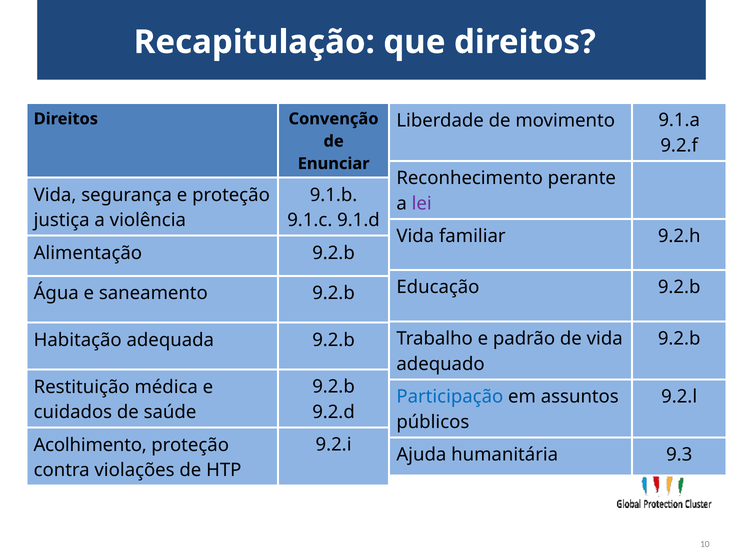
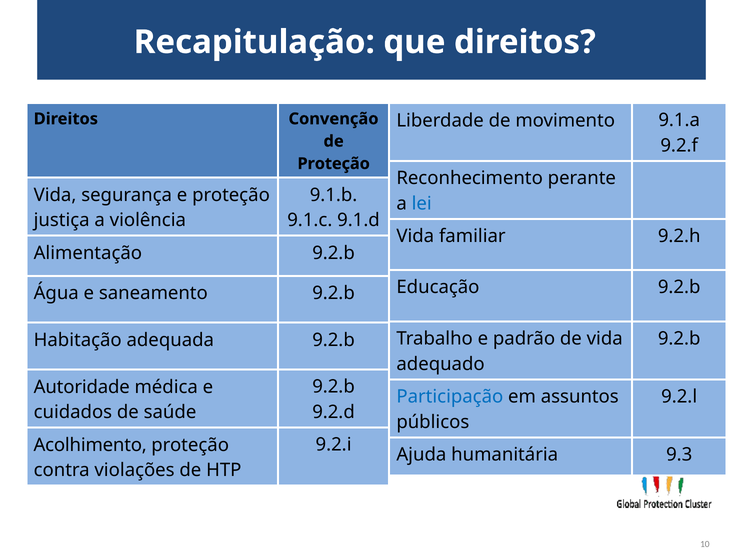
Enunciar: Enunciar -> Proteção (334, 164)
lei colour: purple -> blue (422, 204)
Restituição: Restituição -> Autoridade (82, 387)
